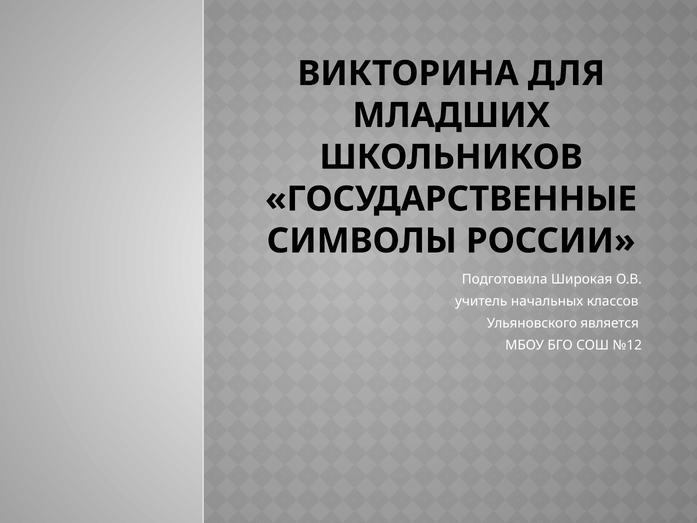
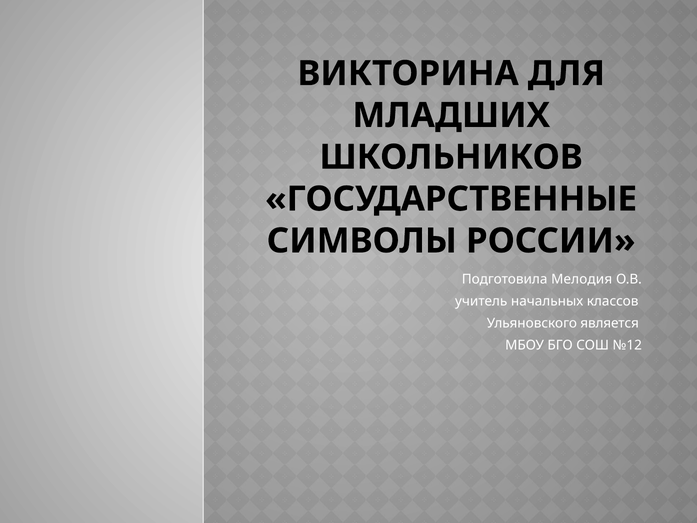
Широкая: Широкая -> Мелодия (582, 279)
